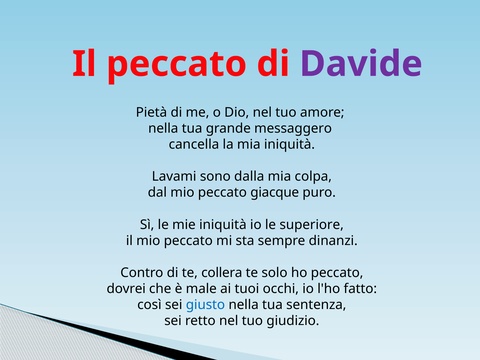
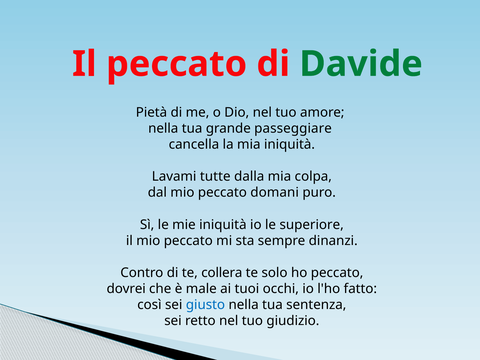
Davide colour: purple -> green (361, 64)
messaggero: messaggero -> passeggiare (293, 129)
sono: sono -> tutte (215, 177)
giacque: giacque -> domani (275, 193)
